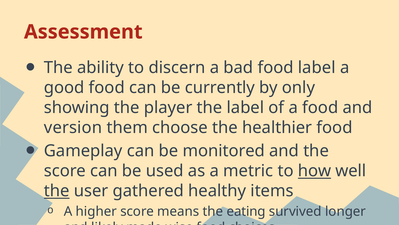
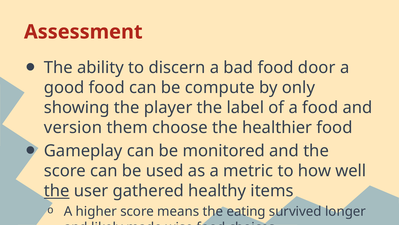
food label: label -> door (317, 67)
currently: currently -> compute (220, 87)
how underline: present -> none (315, 171)
